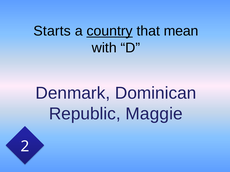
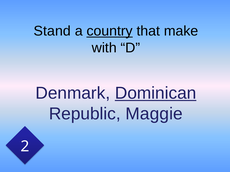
Starts: Starts -> Stand (52, 31)
mean: mean -> make (181, 31)
Dominican underline: none -> present (156, 93)
